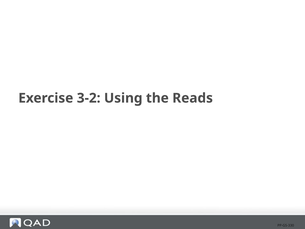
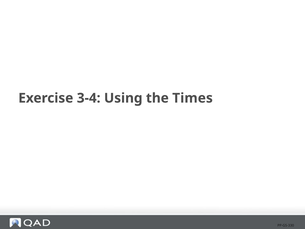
3-2: 3-2 -> 3-4 (89, 98)
Reads: Reads -> Times (193, 98)
